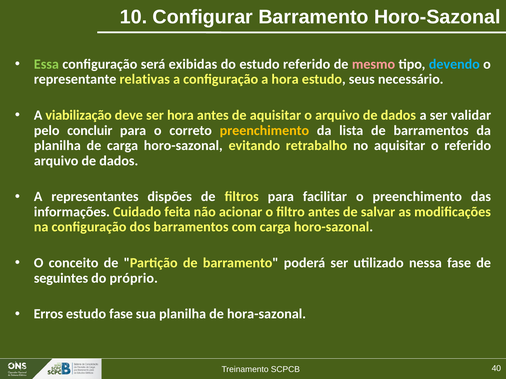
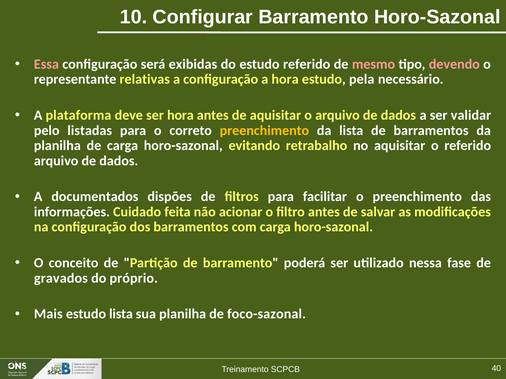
Essa colour: light green -> pink (46, 64)
devendo colour: light blue -> pink (454, 64)
seus: seus -> pela (362, 79)
viabilização: viabilização -> plataforma (78, 115)
concluir: concluir -> listadas (90, 131)
representantes: representantes -> documentados (95, 197)
seguintes: seguintes -> gravados (61, 278)
Erros: Erros -> Mais (48, 314)
estudo fase: fase -> lista (121, 314)
hora-sazonal: hora-sazonal -> foco-sazonal (267, 314)
